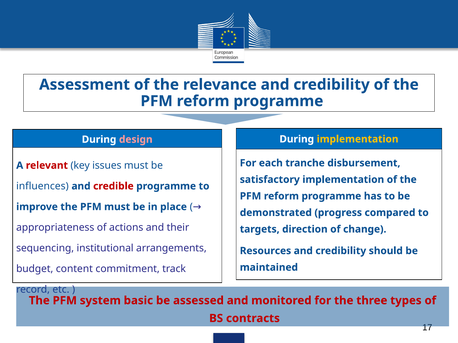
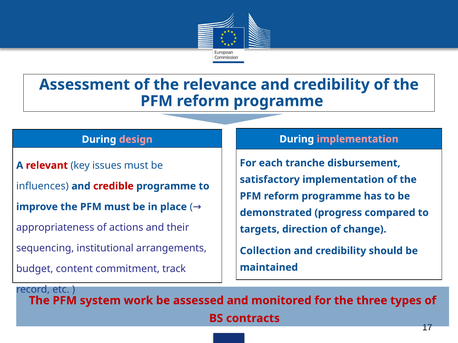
implementation colour: yellow -> pink (358, 139)
Resources: Resources -> Collection (265, 251)
basic: basic -> work (138, 301)
